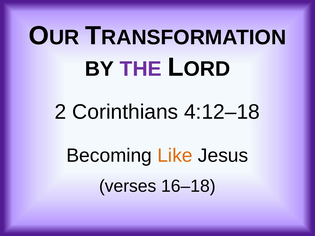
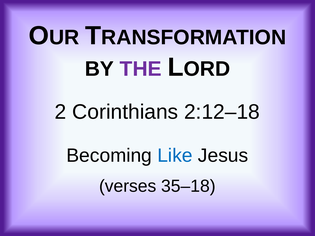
4:12–18: 4:12–18 -> 2:12–18 (222, 112)
Like colour: orange -> blue (175, 156)
16–18: 16–18 -> 35–18 (188, 186)
